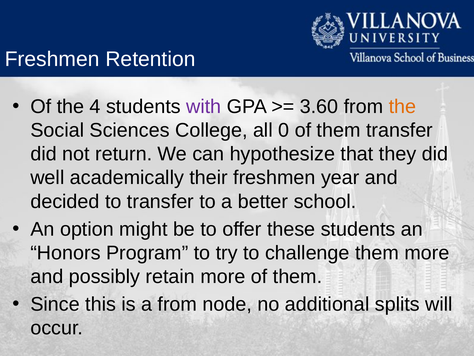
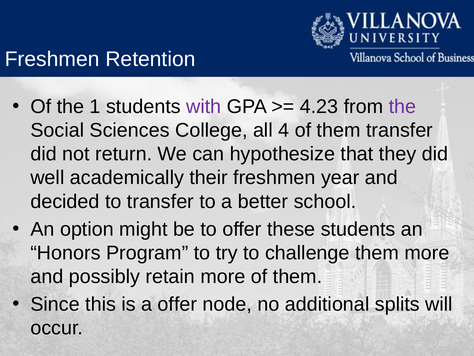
4: 4 -> 1 (95, 106)
3.60: 3.60 -> 4.23 (319, 106)
the colour: orange -> purple (402, 106)
0: 0 -> 4 (284, 130)
a from: from -> offer (177, 304)
